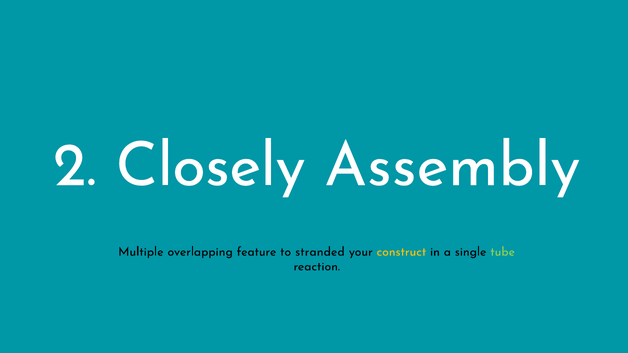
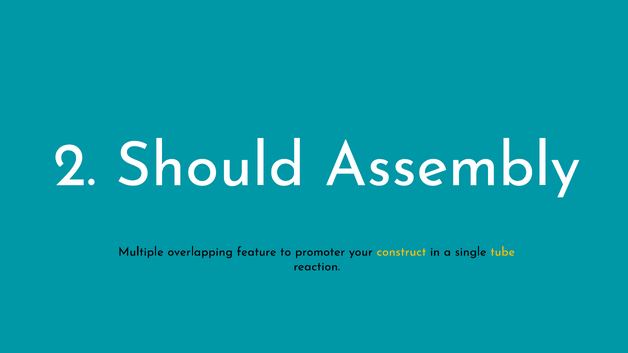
Closely: Closely -> Should (210, 165)
stranded: stranded -> promoter (320, 252)
tube colour: light green -> yellow (503, 252)
